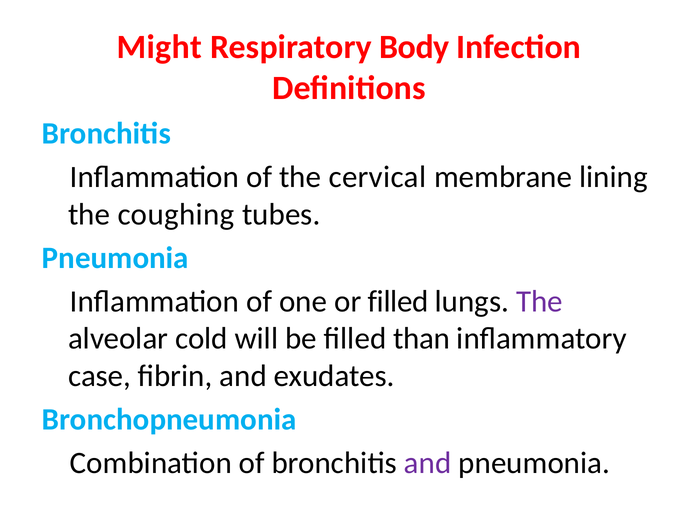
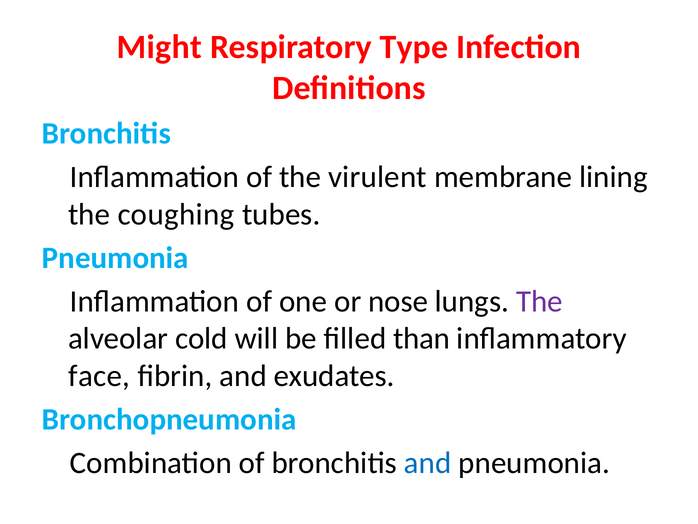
Body: Body -> Type (414, 47)
cervical: cervical -> virulent (378, 177)
or filled: filled -> nose (398, 301)
case: case -> face (99, 376)
and colour: purple -> blue (428, 463)
